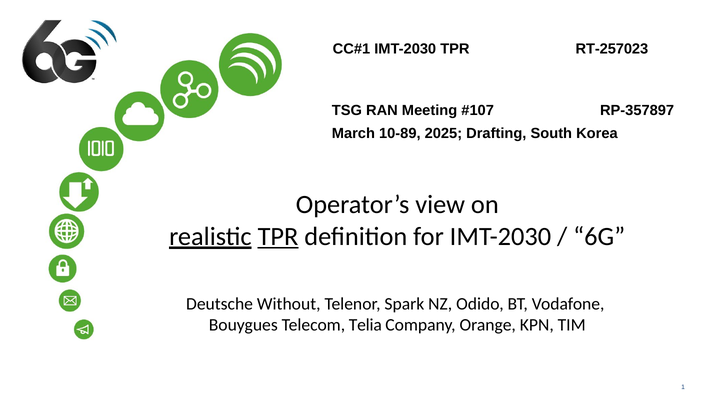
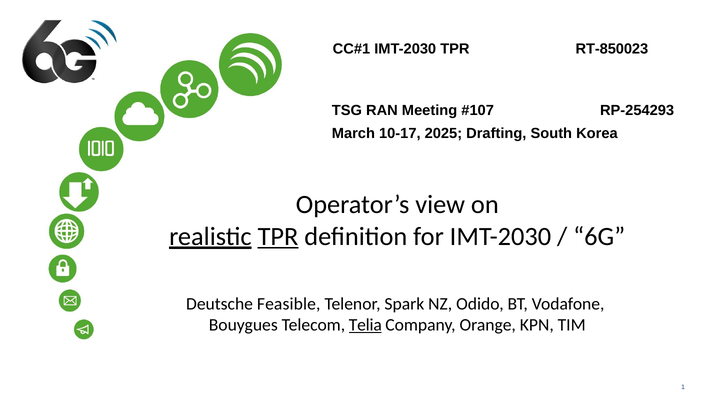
RT-257023: RT-257023 -> RT-850023 (612, 49)
RP-357897: RP-357897 -> RP-254293 (637, 111)
10-89: 10-89 -> 10-17 (400, 134)
Without: Without -> Feasible (289, 304)
Telia underline: none -> present (365, 325)
